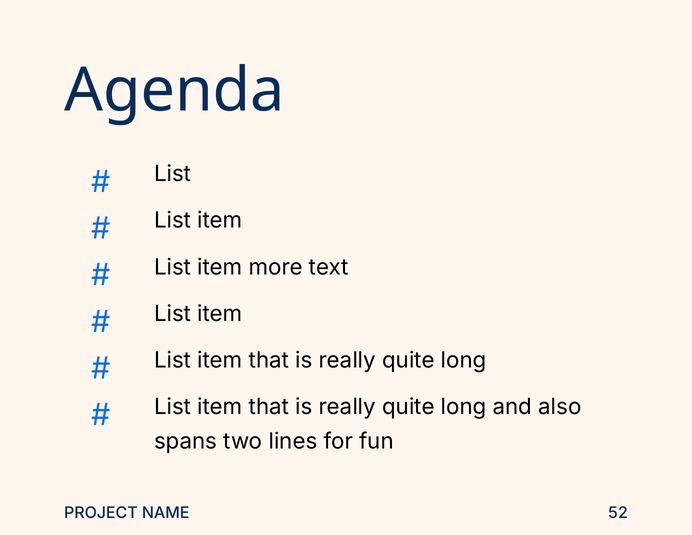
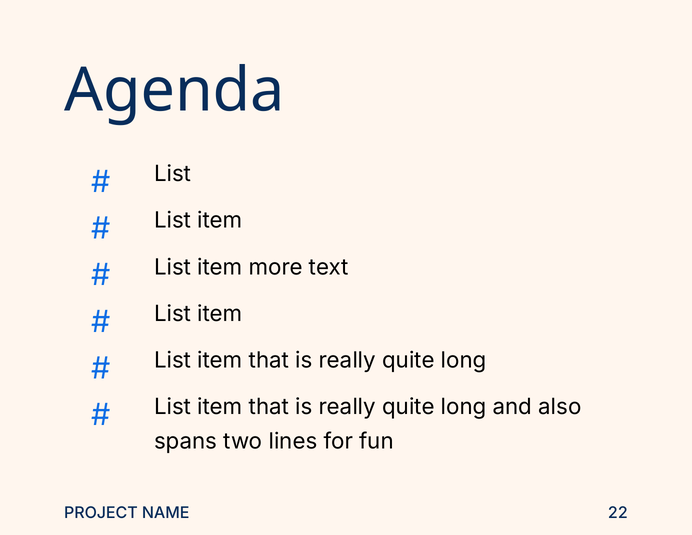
52: 52 -> 22 (618, 513)
